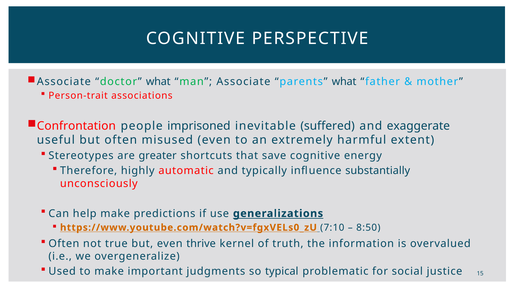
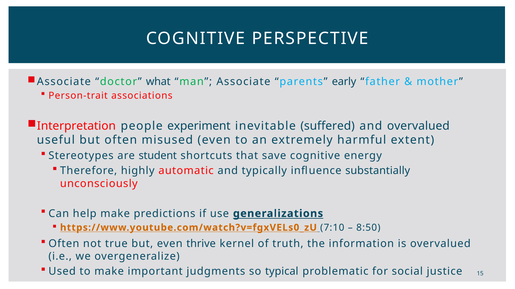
parents what: what -> early (344, 82)
Confrontation: Confrontation -> Interpretation (76, 126)
imprisoned: imprisoned -> experiment (199, 126)
and exaggerate: exaggerate -> overvalued (418, 126)
greater: greater -> student (158, 156)
